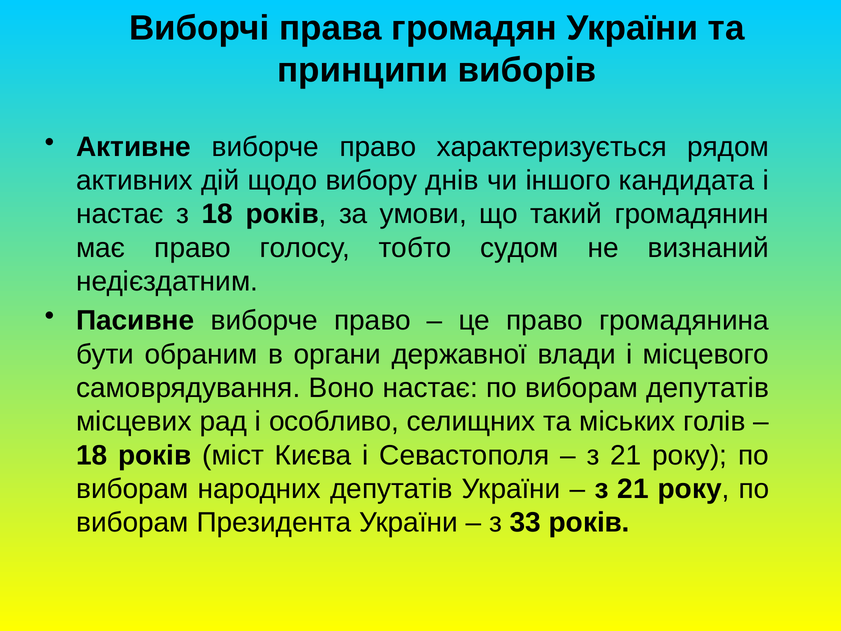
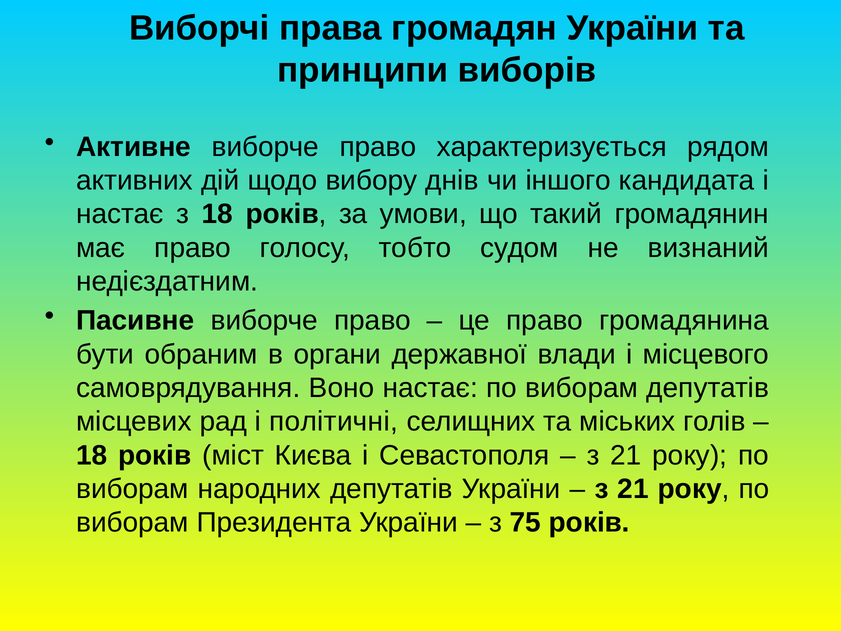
особливо: особливо -> політичні (334, 422)
33: 33 -> 75 (525, 522)
